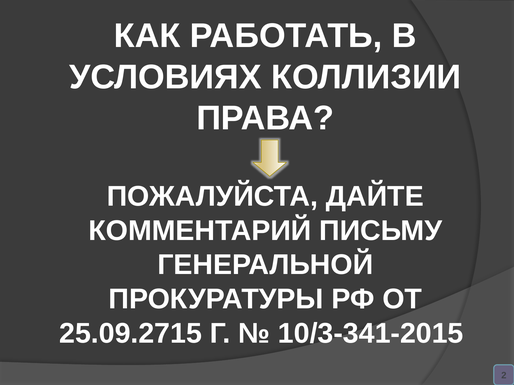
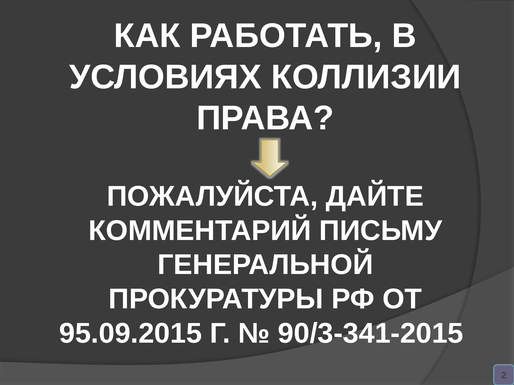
25.09.2715: 25.09.2715 -> 95.09.2015 (131, 334)
10/3-341-2015: 10/3-341-2015 -> 90/3-341-2015 (371, 334)
